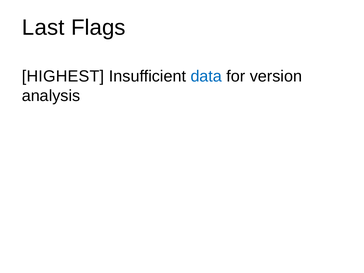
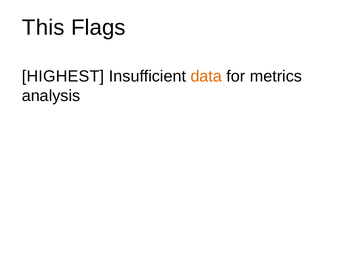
Last: Last -> This (43, 28)
data colour: blue -> orange (206, 76)
version: version -> metrics (276, 76)
